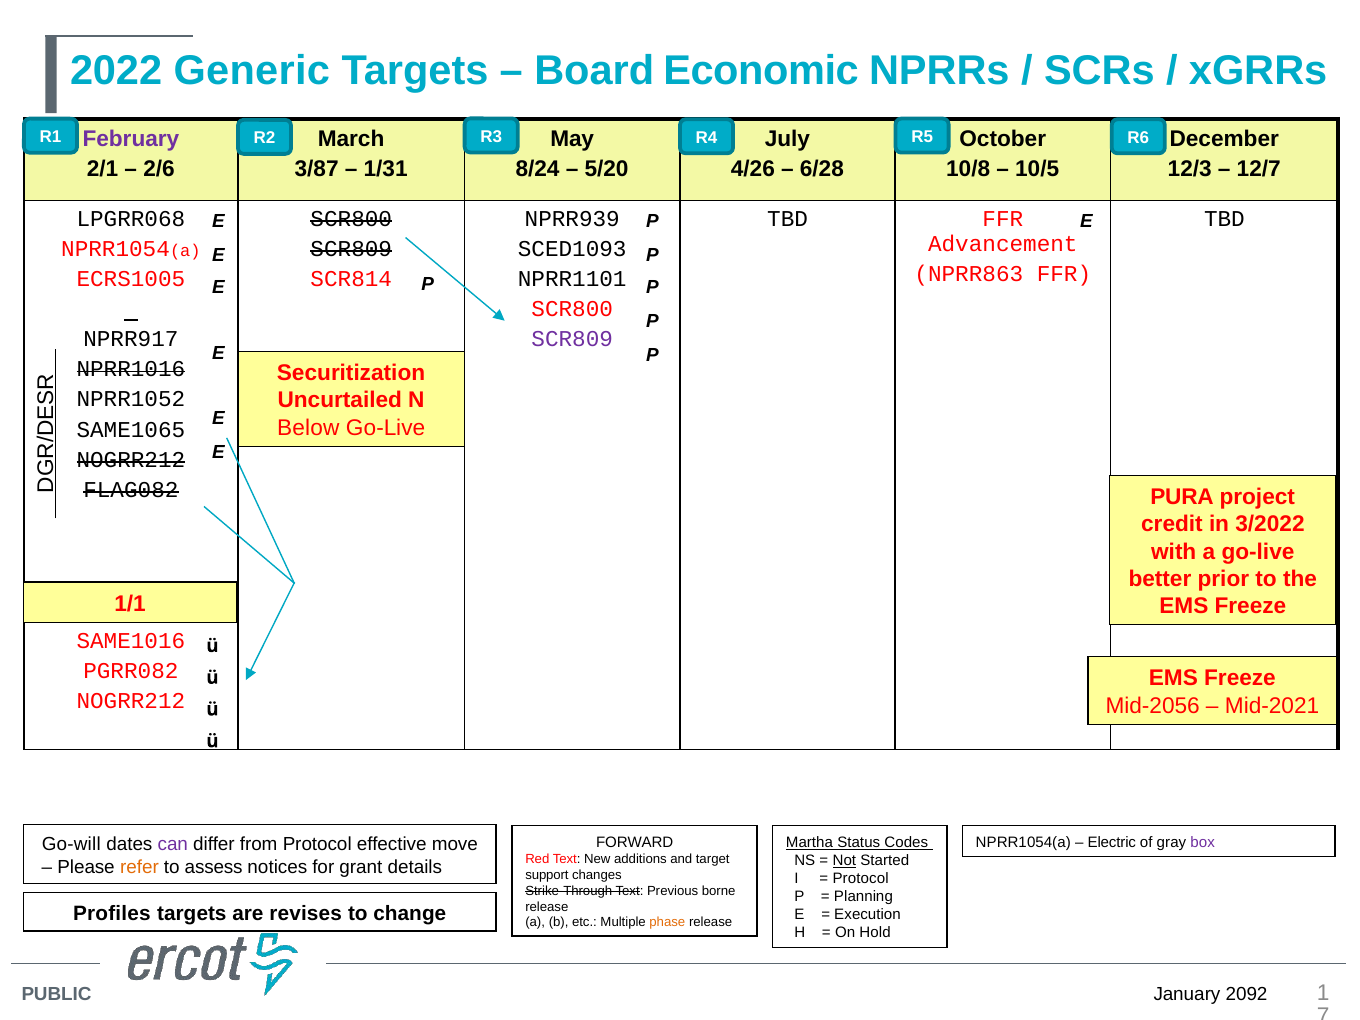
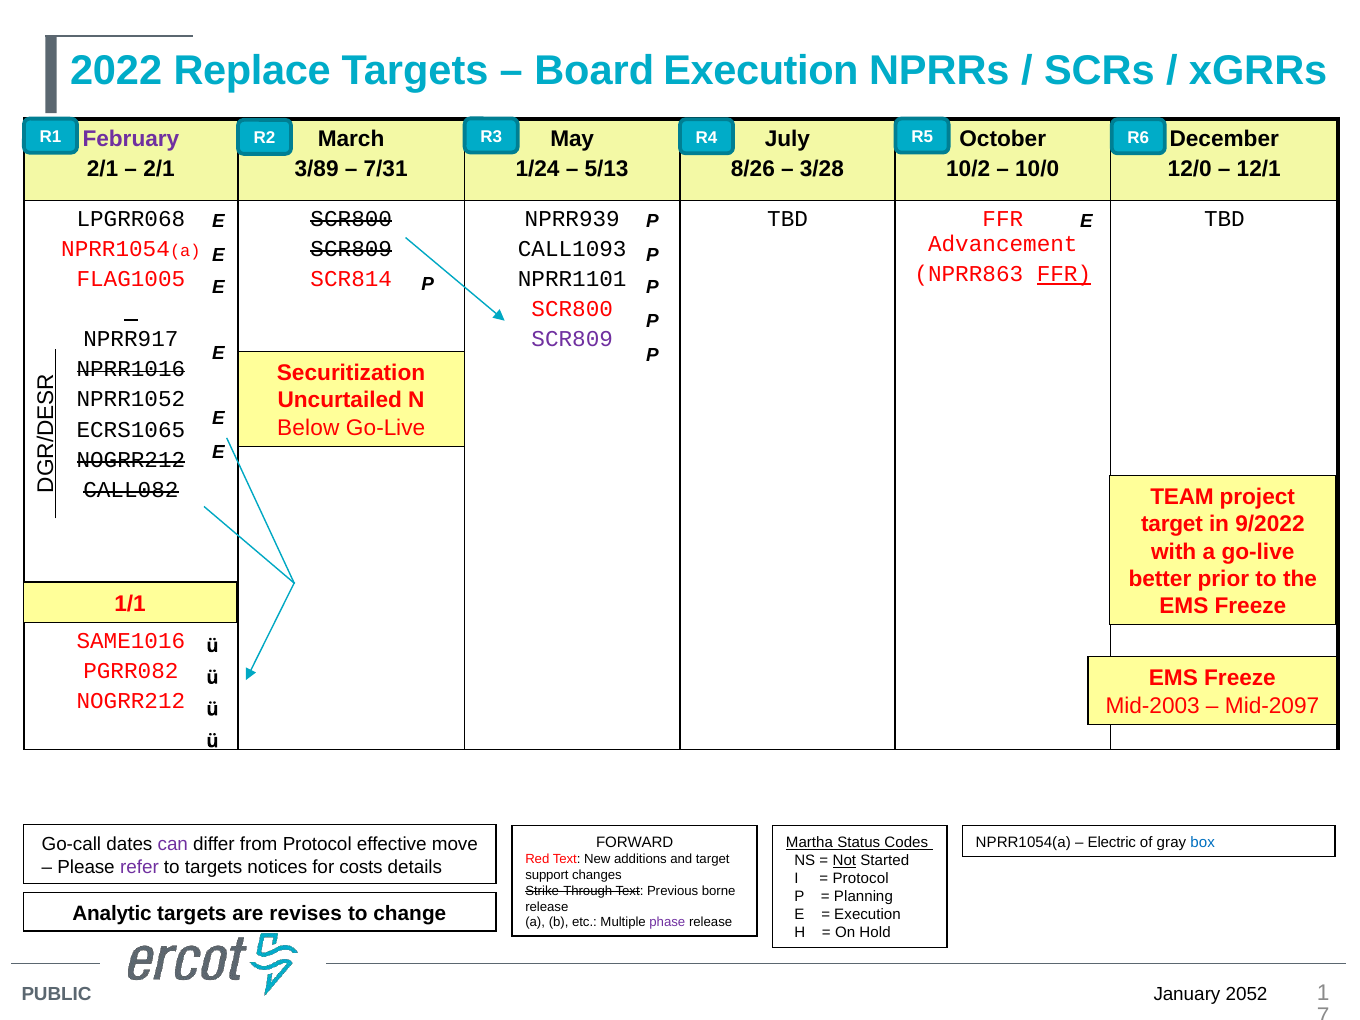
Generic: Generic -> Replace (252, 71)
Board Economic: Economic -> Execution (761, 71)
2/6: 2/6 -> 2/1 (159, 169)
3/87: 3/87 -> 3/89 (317, 169)
1/31: 1/31 -> 7/31 (386, 169)
8/24: 8/24 -> 1/24 (538, 169)
5/20: 5/20 -> 5/13 (607, 169)
4/26: 4/26 -> 8/26 (753, 169)
6/28: 6/28 -> 3/28 (822, 169)
10/8: 10/8 -> 10/2 (968, 169)
10/5: 10/5 -> 10/0 (1037, 169)
12/3: 12/3 -> 12/0 (1190, 169)
12/7: 12/7 -> 12/1 (1259, 169)
SCED1093: SCED1093 -> CALL1093 (572, 249)
FFR underline: none -> present (1064, 274)
ECRS1005: ECRS1005 -> FLAG1005 (131, 279)
SAME1065: SAME1065 -> ECRS1065 (131, 430)
FLAG082: FLAG082 -> CALL082 (131, 490)
PURA: PURA -> TEAM (1182, 497)
credit: credit -> target (1172, 524)
3/2022: 3/2022 -> 9/2022 (1270, 524)
Mid-2056: Mid-2056 -> Mid-2003 (1153, 706)
Mid-2021: Mid-2021 -> Mid-2097 (1272, 706)
box colour: purple -> blue (1203, 842)
Go-will: Go-will -> Go-call (71, 844)
refer colour: orange -> purple (139, 867)
to assess: assess -> targets (214, 867)
grant: grant -> costs (361, 867)
Profiles: Profiles -> Analytic (112, 913)
phase colour: orange -> purple (667, 923)
2092: 2092 -> 2052 (1247, 994)
